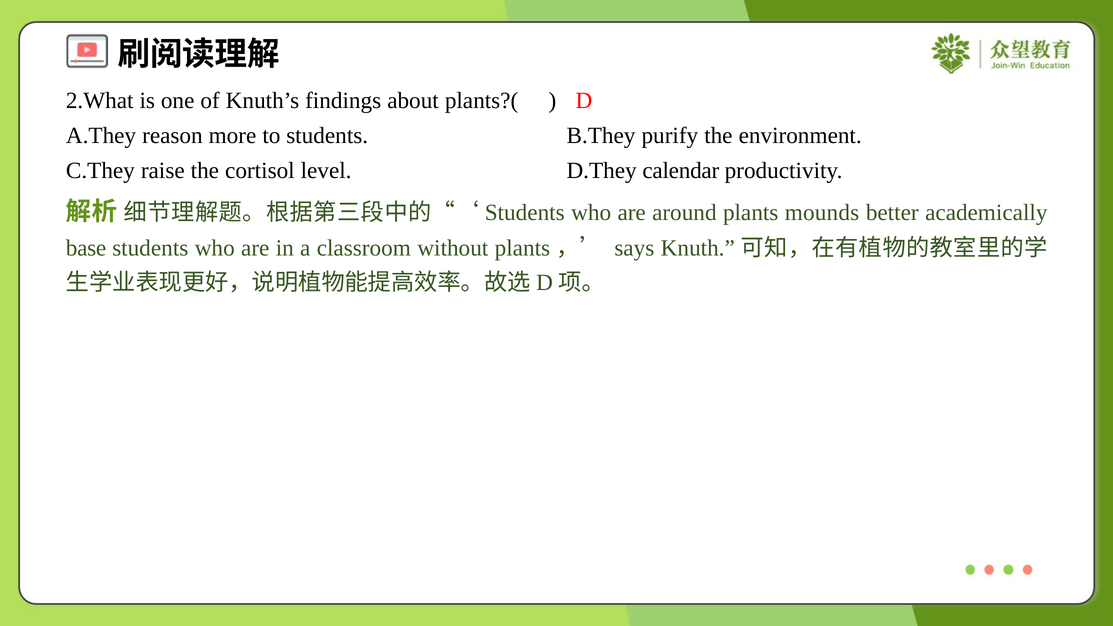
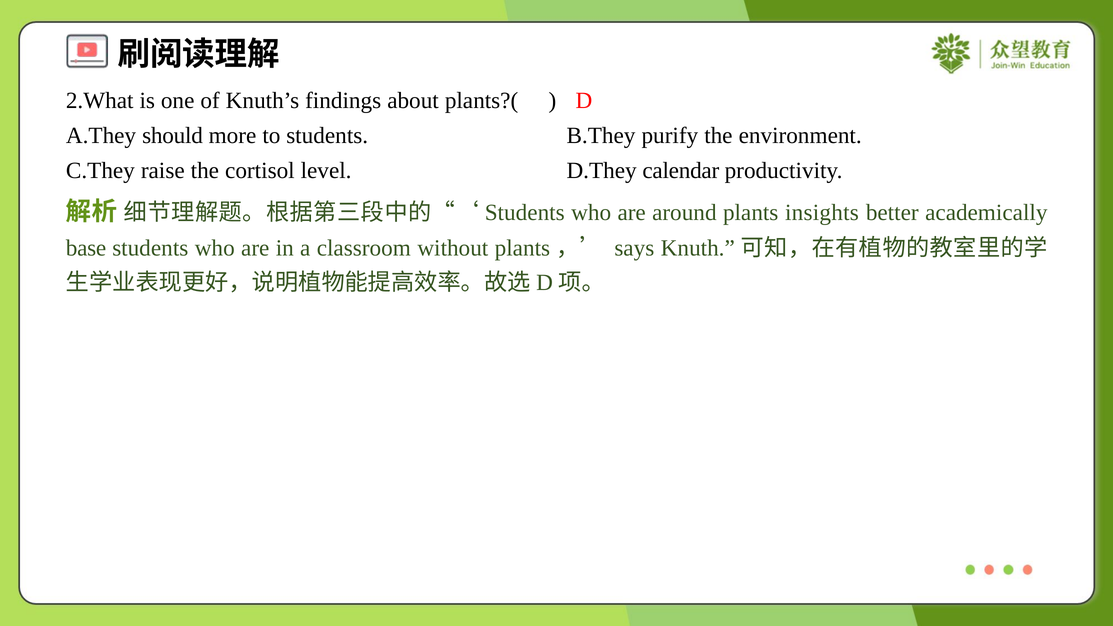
reason: reason -> should (173, 136)
mounds: mounds -> insights (822, 213)
